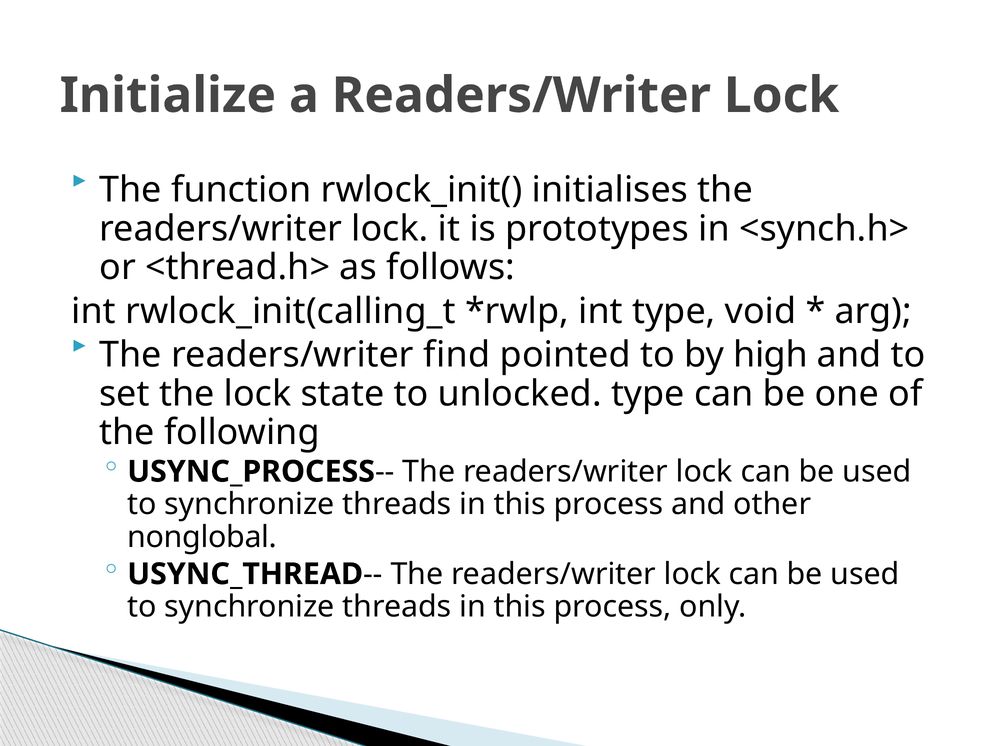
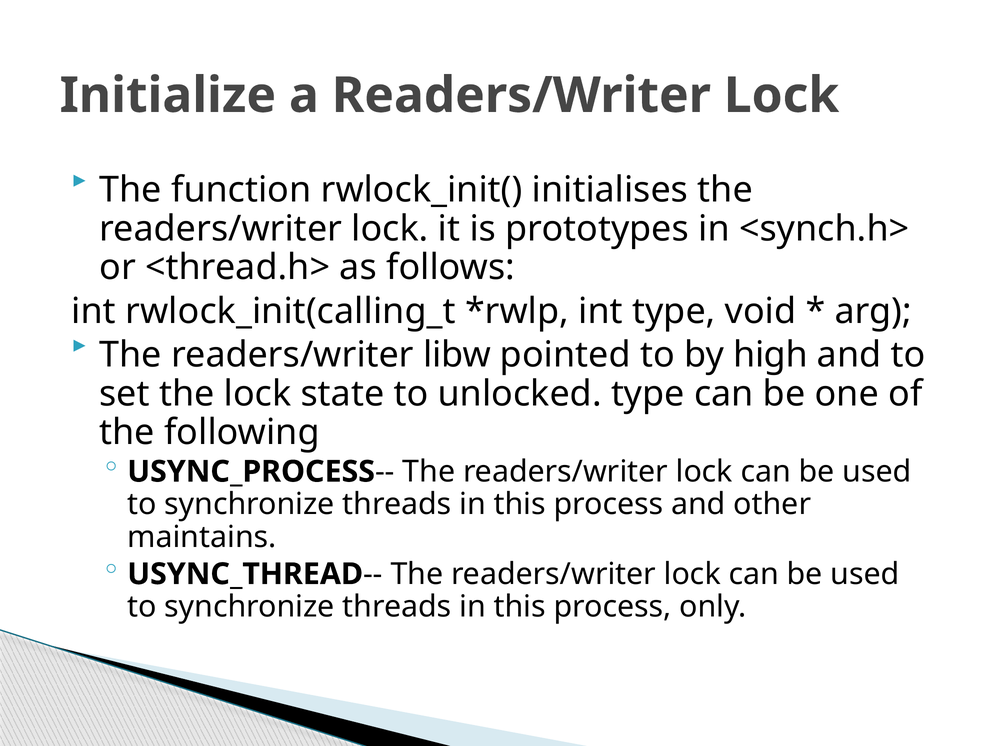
find: find -> libw (457, 355)
nonglobal: nonglobal -> maintains (202, 537)
